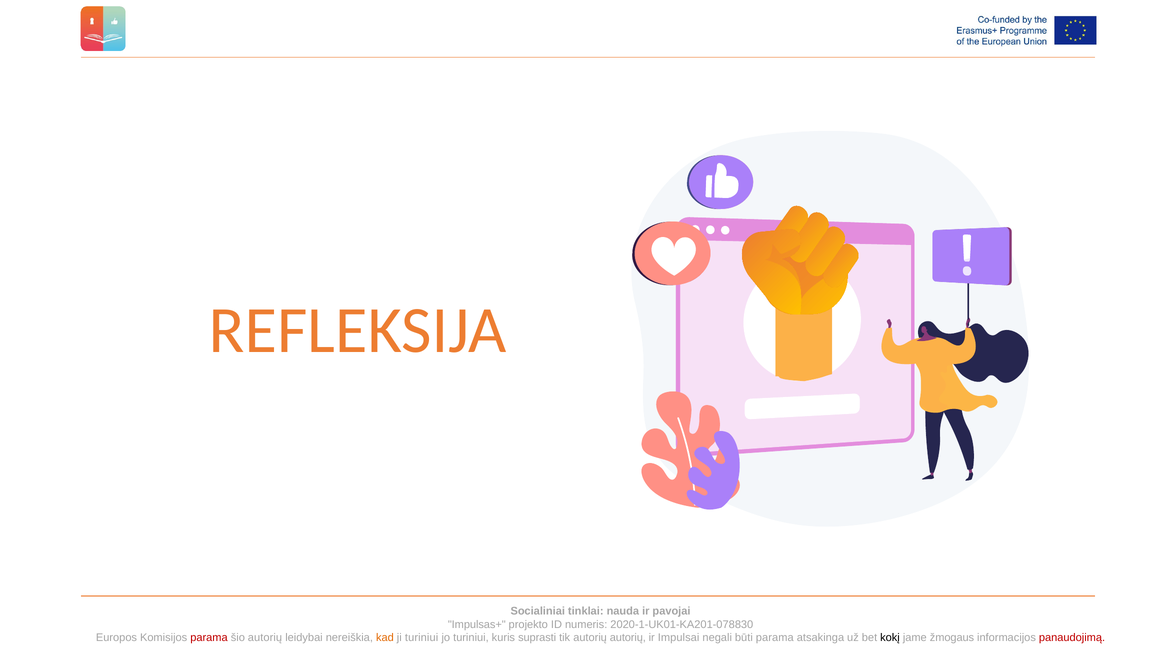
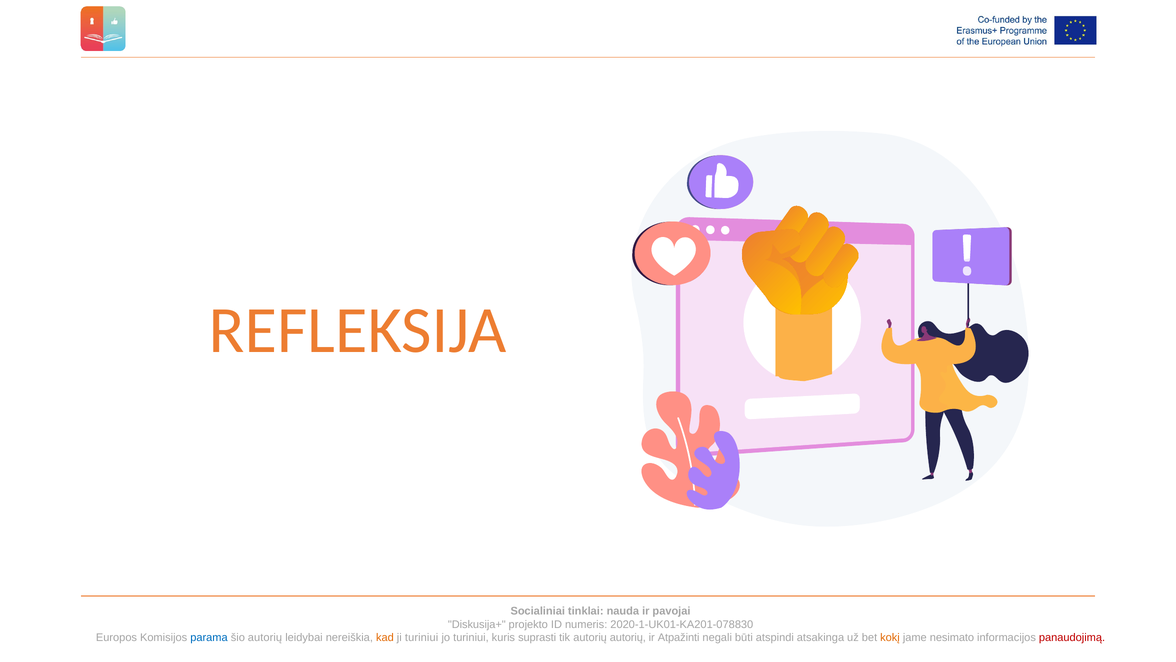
Impulsas+: Impulsas+ -> Diskusija+ (477, 624)
parama colour: red -> blue (209, 637)
Impulsai: Impulsai -> Atpažinti (679, 637)
būti parama: parama -> atspindi (775, 637)
kokį colour: black -> orange (890, 637)
žmogaus: žmogaus -> nesimato (952, 637)
